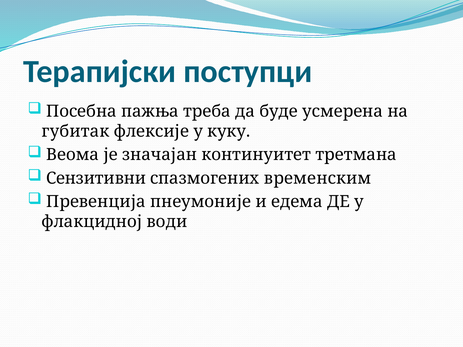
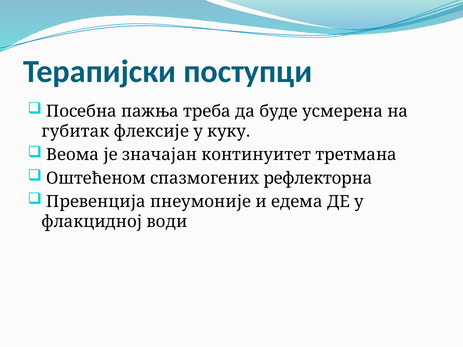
Сензитивни: Сензитивни -> Оштећеном (96, 178)
временским: временским -> рефлекторна (318, 178)
